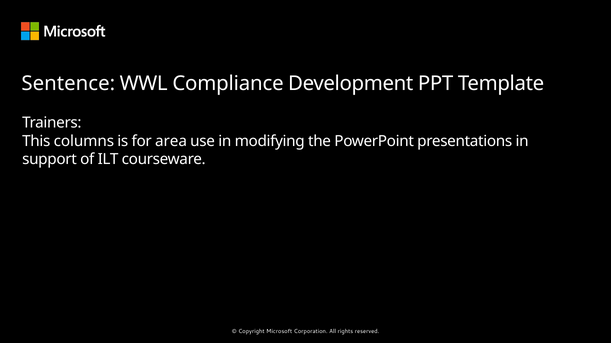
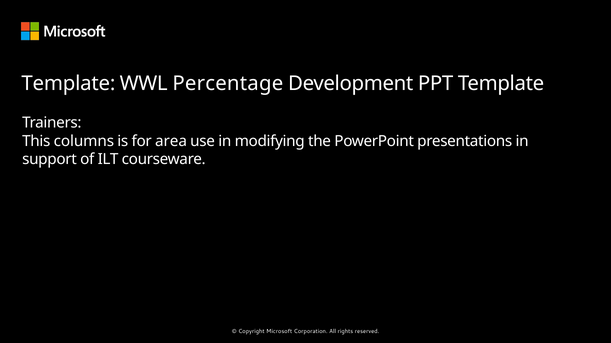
Sentence: Sentence -> Template (68, 84)
Compliance: Compliance -> Percentage (228, 84)
